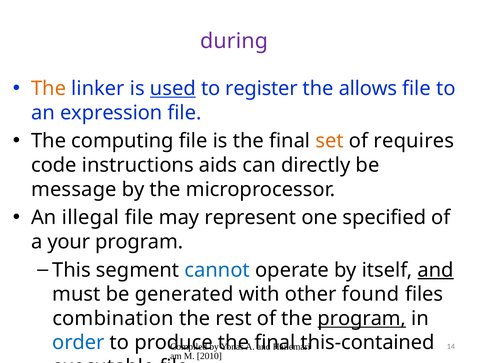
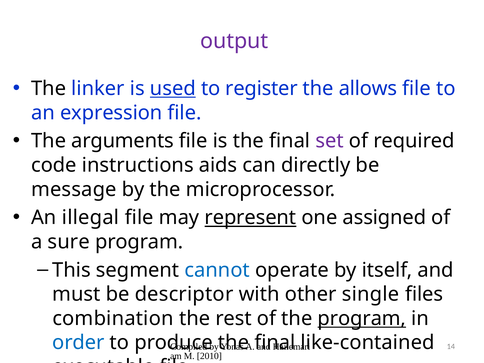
during: during -> output (234, 41)
The colour: orange -> black (49, 89)
computing: computing -> arguments (123, 141)
set colour: orange -> purple (330, 141)
requires: requires -> required (414, 141)
represent underline: none -> present (250, 218)
specified: specified -> assigned (384, 218)
your: your -> sure (69, 242)
and underline: present -> none (436, 270)
generated: generated -> descriptor (184, 294)
found: found -> single (371, 294)
this-contained: this-contained -> like-contained (368, 343)
